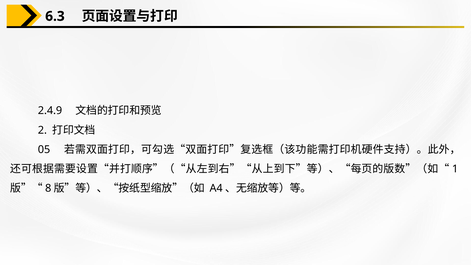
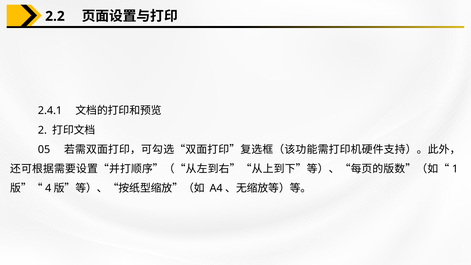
6.3: 6.3 -> 2.2 (55, 16)
2.4.9: 2.4.9 -> 2.4.1 (50, 111)
8: 8 -> 4 (48, 188)
